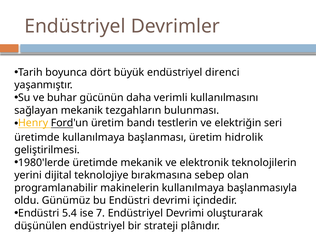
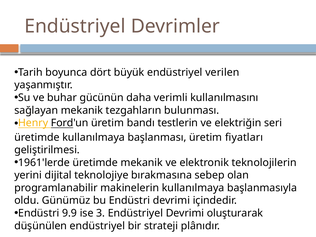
direnci: direnci -> verilen (222, 72)
hidrolik: hidrolik -> fiyatları (244, 137)
1980'lerde: 1980'lerde -> 1961'lerde (44, 163)
5.4: 5.4 -> 9.9 (70, 213)
7: 7 -> 3 (101, 213)
